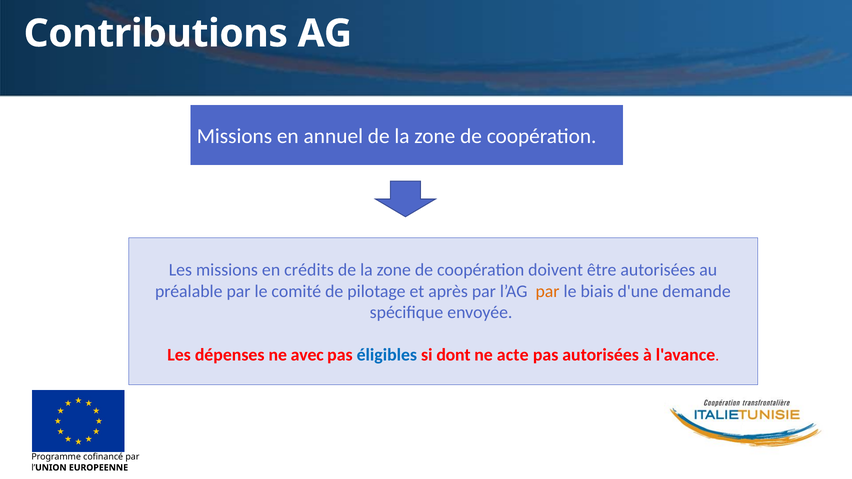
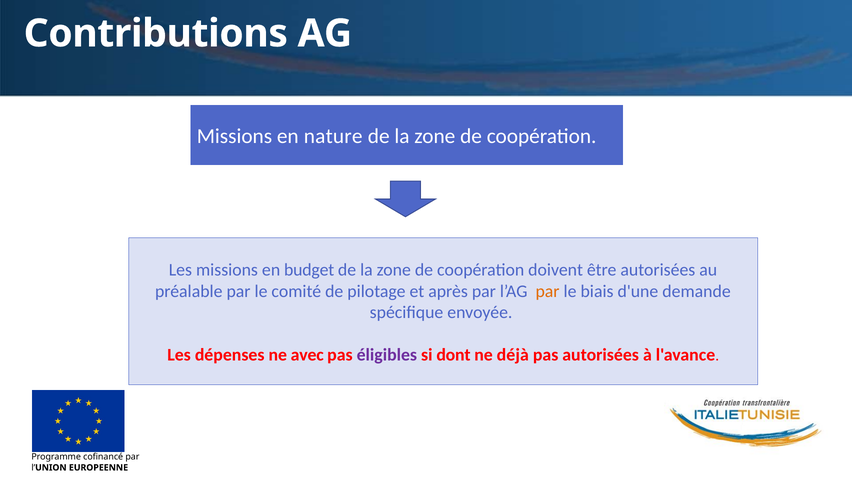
annuel: annuel -> nature (333, 136)
crédits: crédits -> budget (309, 270)
éligibles colour: blue -> purple (387, 355)
acte: acte -> déjà (513, 355)
